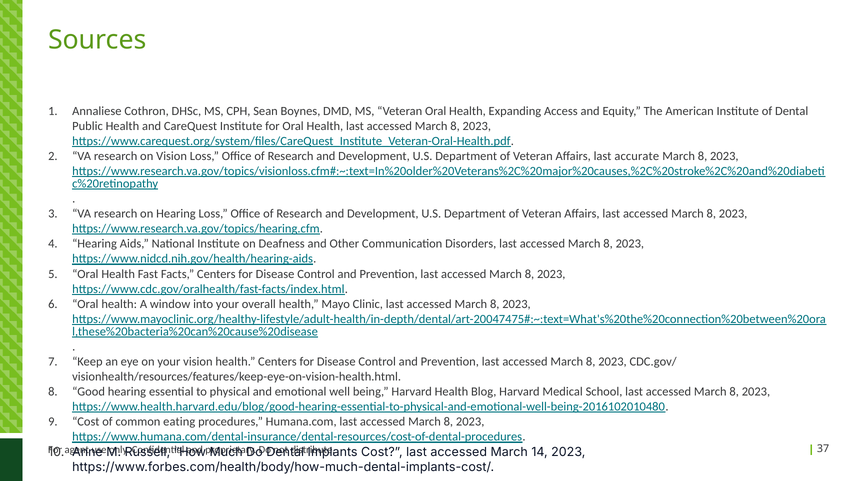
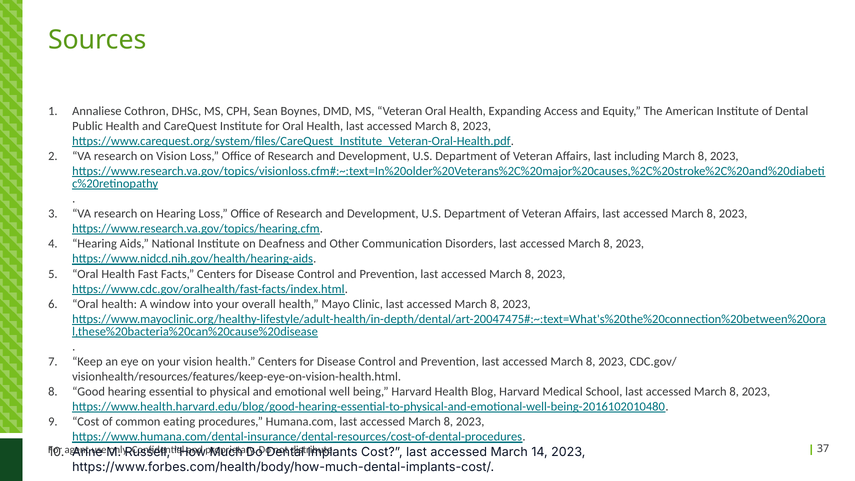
accurate: accurate -> including (637, 156)
